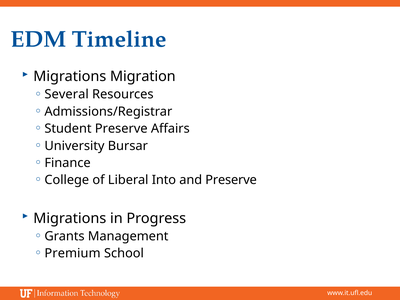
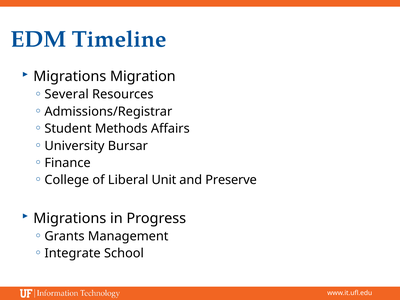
Student Preserve: Preserve -> Methods (121, 129)
Into: Into -> Unit (164, 180)
Premium: Premium -> Integrate (73, 253)
